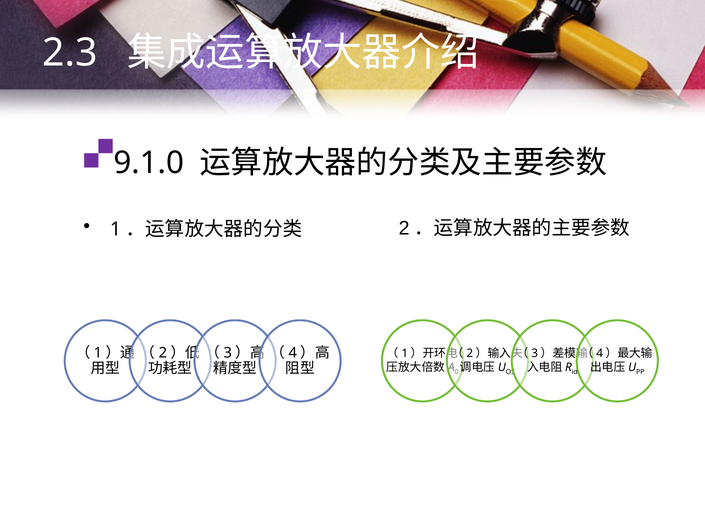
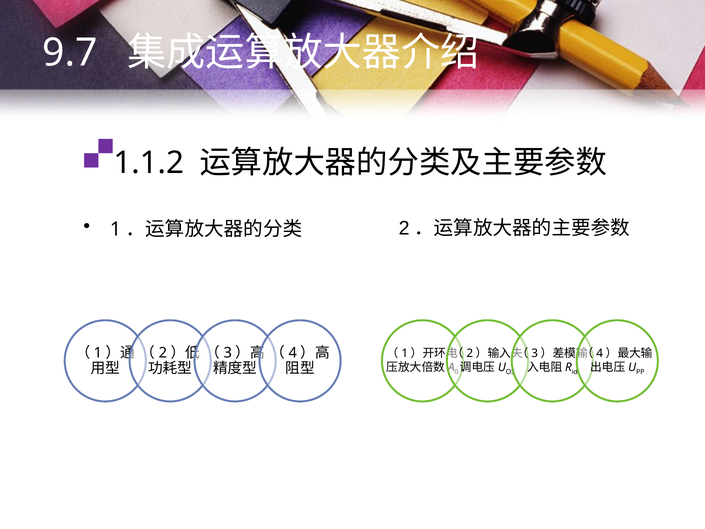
2.3: 2.3 -> 9.7 (70, 53)
9.1.0: 9.1.0 -> 1.1.2 (149, 163)
